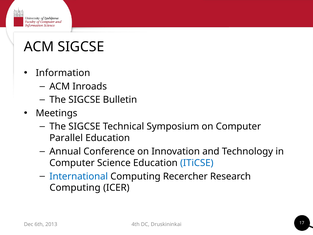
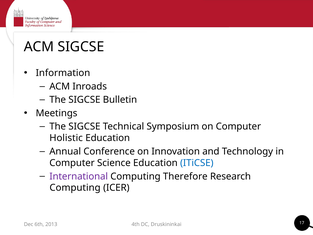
Parallel: Parallel -> Holistic (66, 138)
International colour: blue -> purple (79, 176)
Recercher: Recercher -> Therefore (185, 176)
